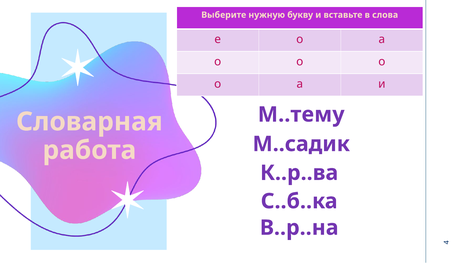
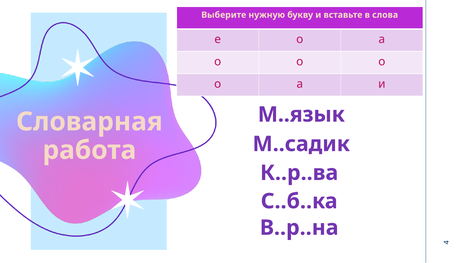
М..тему: М..тему -> М..язык (301, 115)
